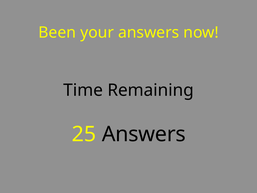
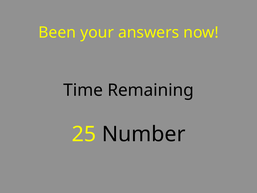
25 Answers: Answers -> Number (144, 134)
